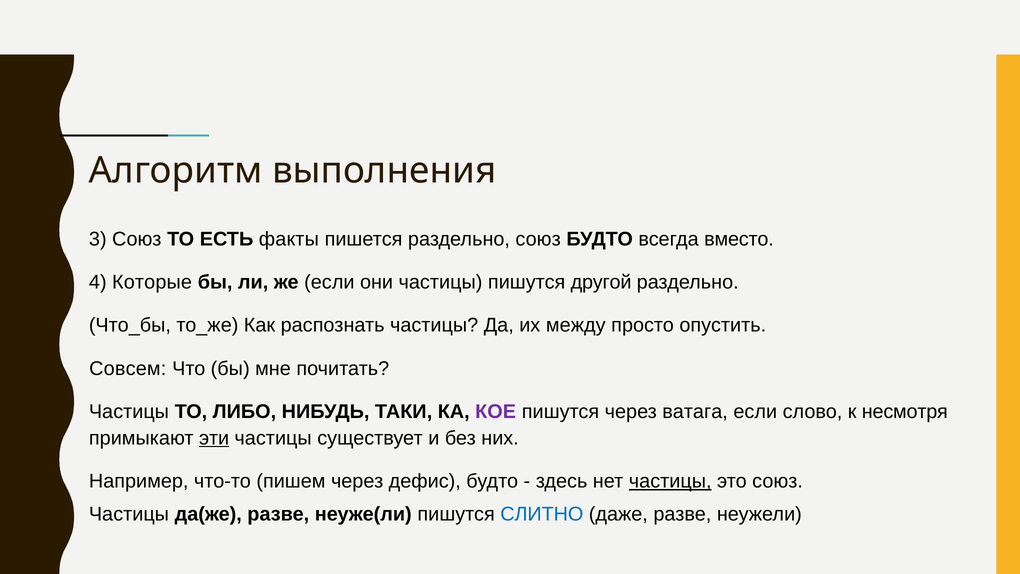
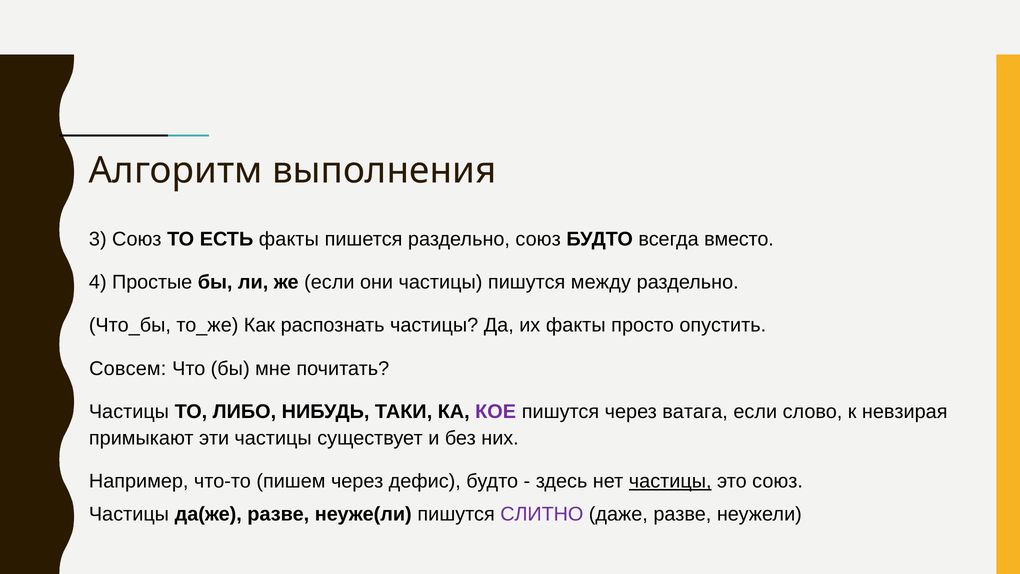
Которые: Которые -> Простые (152, 282)
другой: другой -> между (601, 282)
их между: между -> факты (576, 325)
несмотря: несмотря -> невзирая (905, 412)
эти underline: present -> none (214, 438)
СЛИТНО colour: blue -> purple (542, 514)
